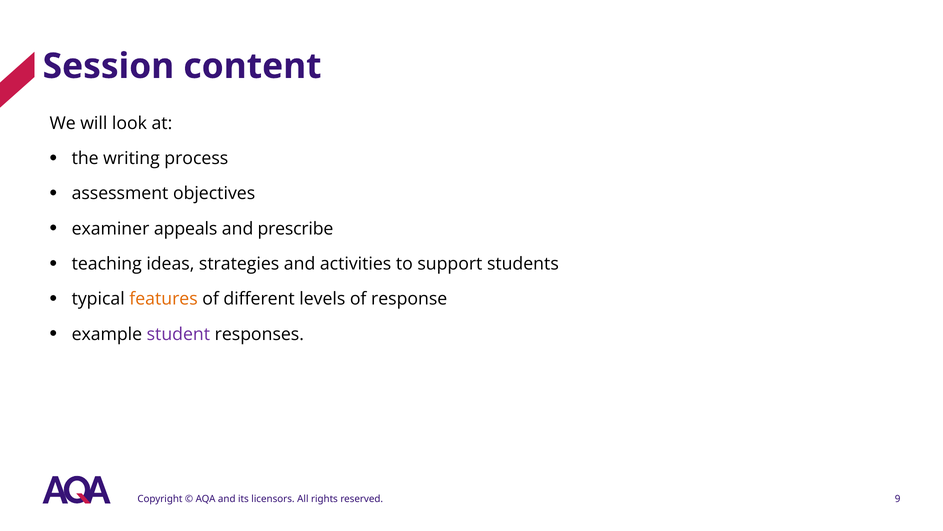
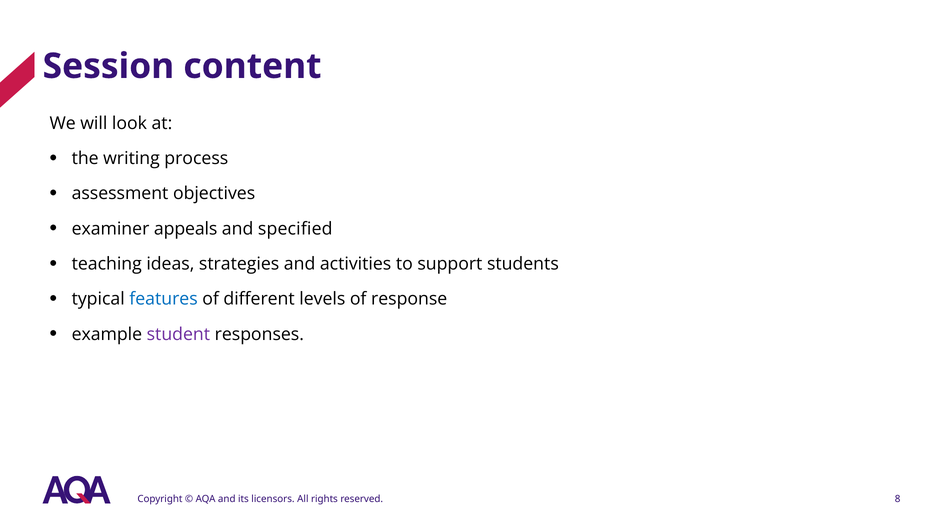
prescribe: prescribe -> specified (295, 229)
features colour: orange -> blue (164, 299)
9: 9 -> 8 (898, 499)
